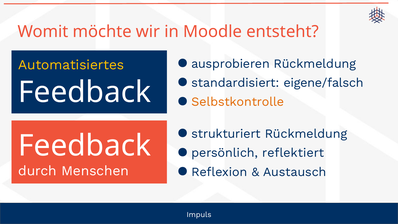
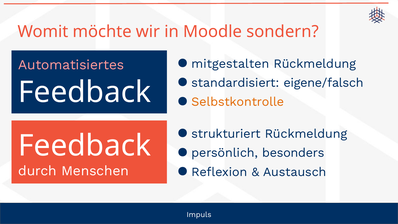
entsteht: entsteht -> sondern (283, 32)
ausprobieren: ausprobieren -> mitgestalten (230, 64)
Automatisiertes colour: yellow -> pink (71, 65)
reflektiert: reflektiert -> besonders (293, 153)
